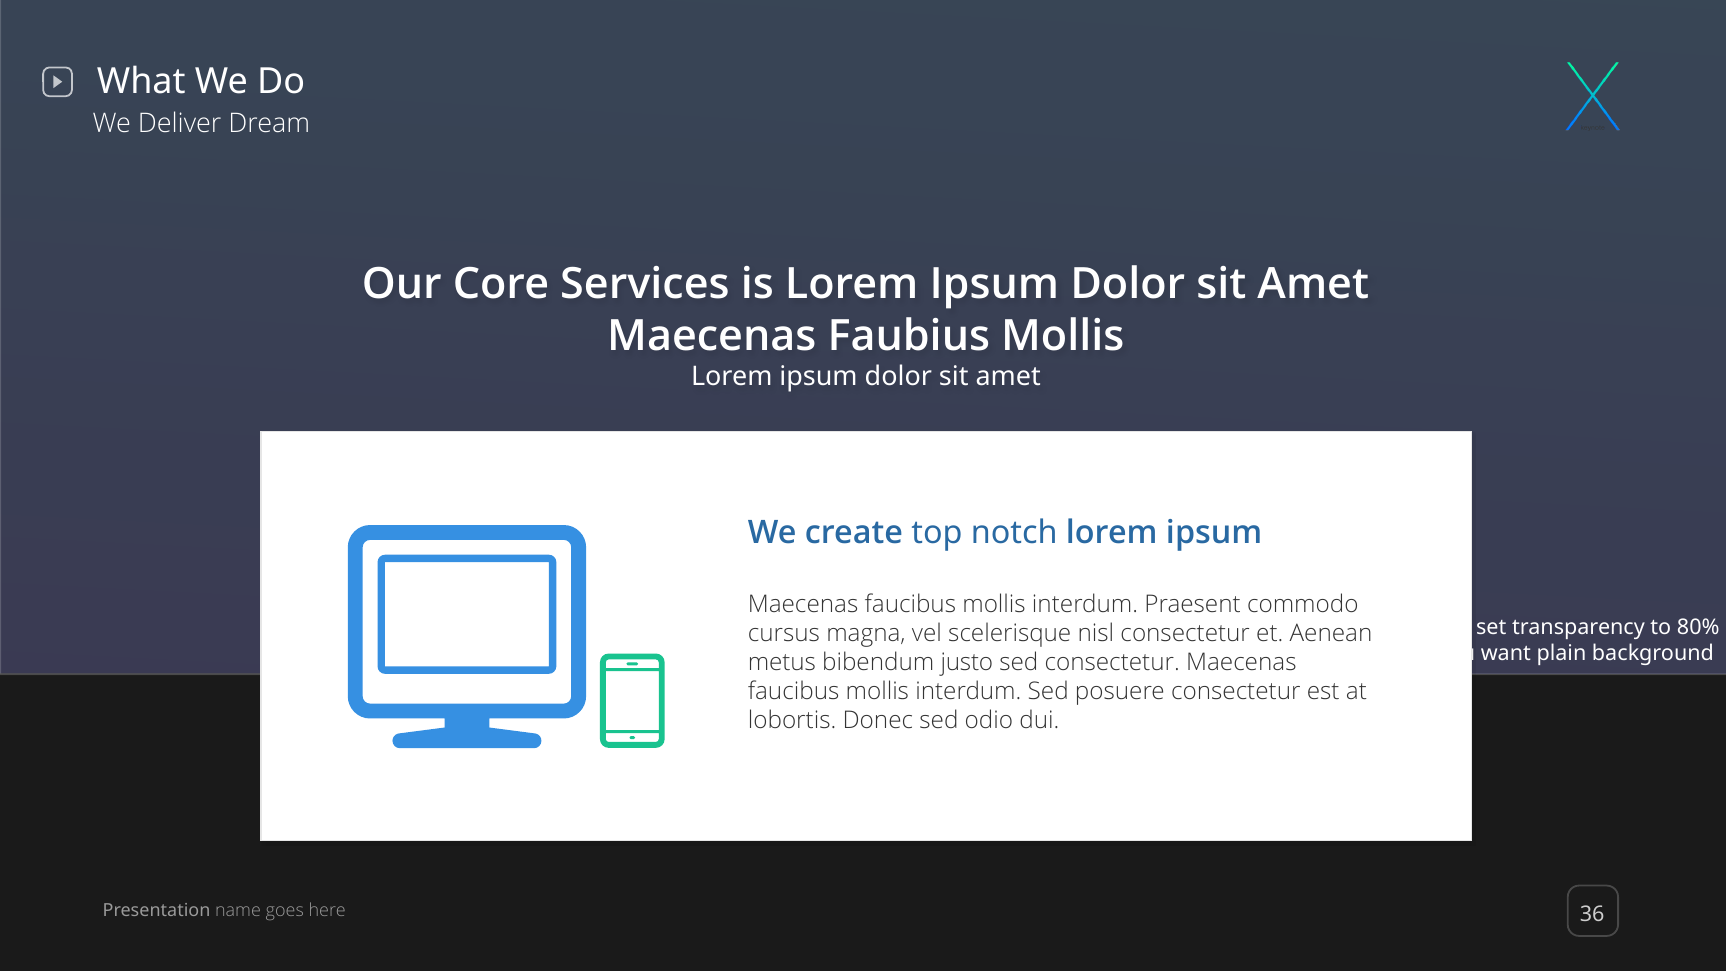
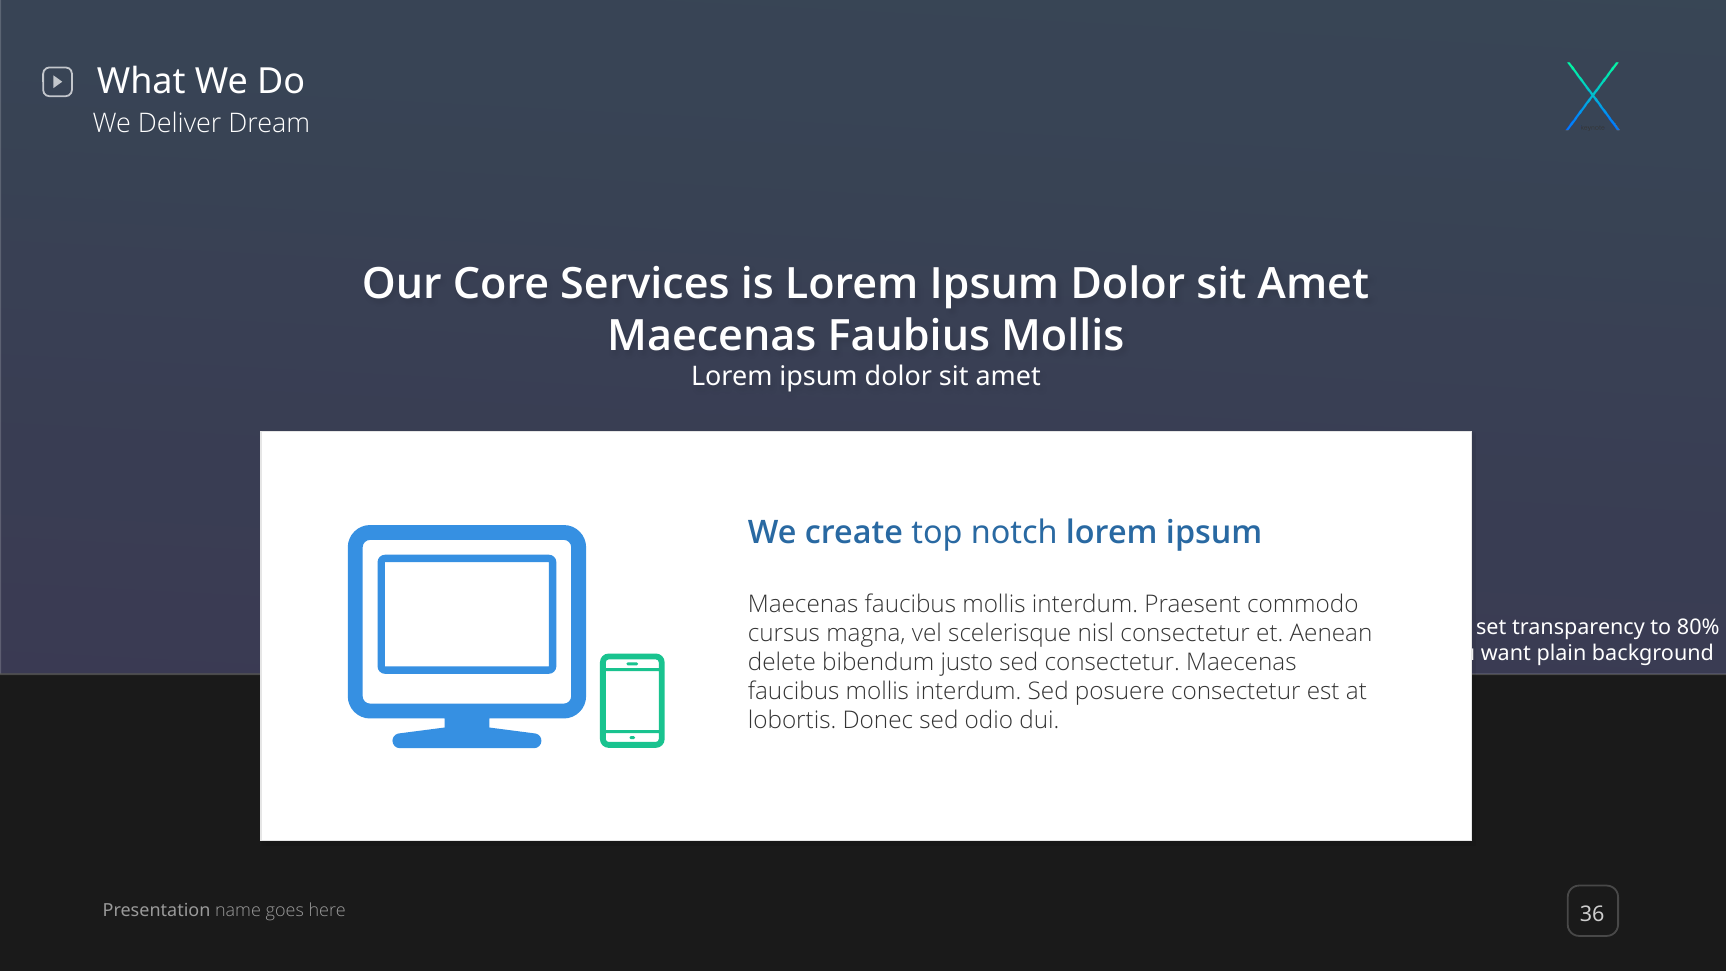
metus: metus -> delete (782, 662)
